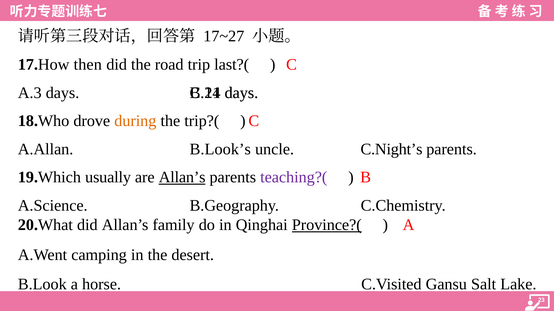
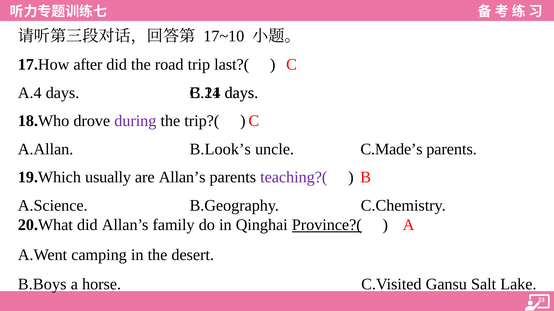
17~27: 17~27 -> 17~10 (224, 36)
then: then -> after (88, 65)
A.3: A.3 -> A.4 (30, 93)
during colour: orange -> purple (135, 121)
C.Night’s: C.Night’s -> C.Made’s (392, 149)
Allan’s underline: present -> none (182, 178)
B.Look: B.Look -> B.Boys (42, 285)
